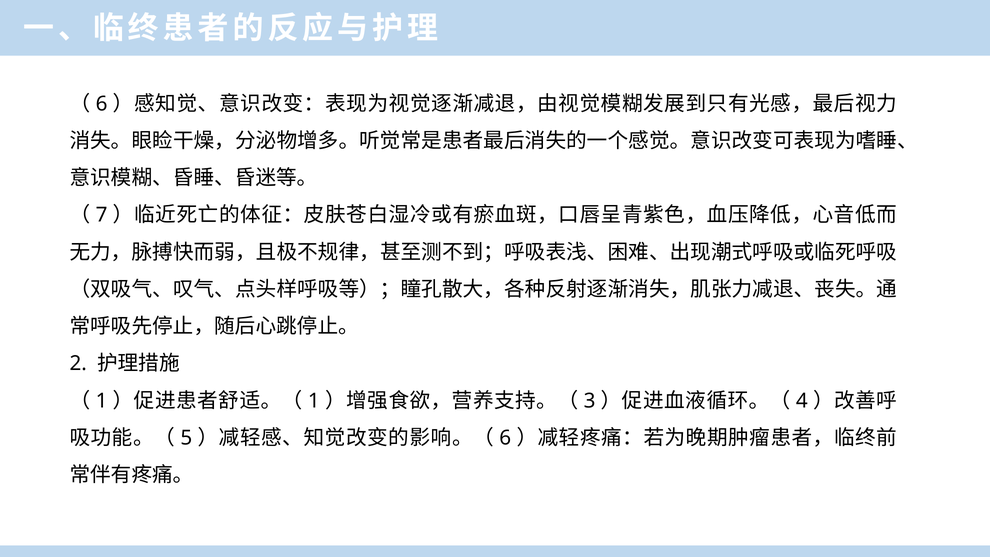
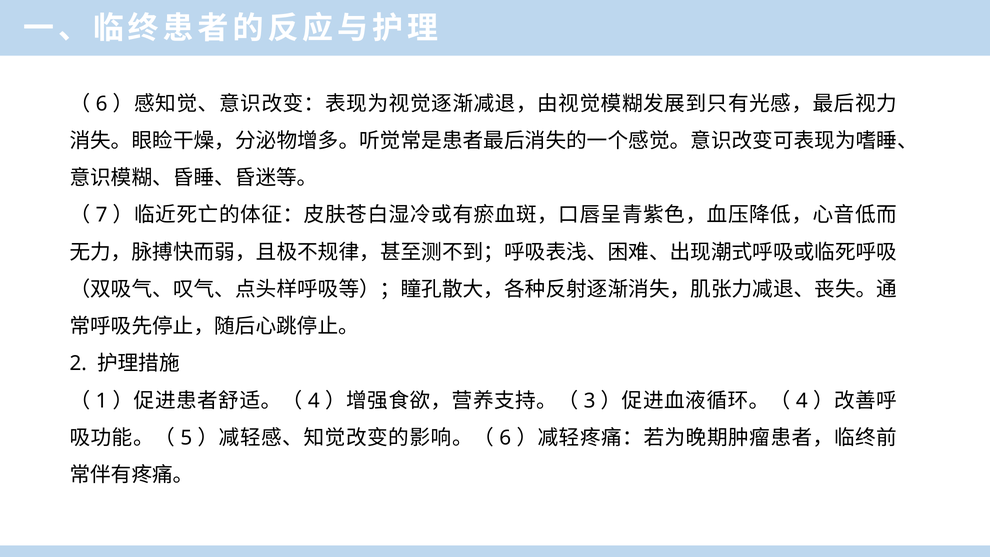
1: 1 -> 4 (314, 401)
